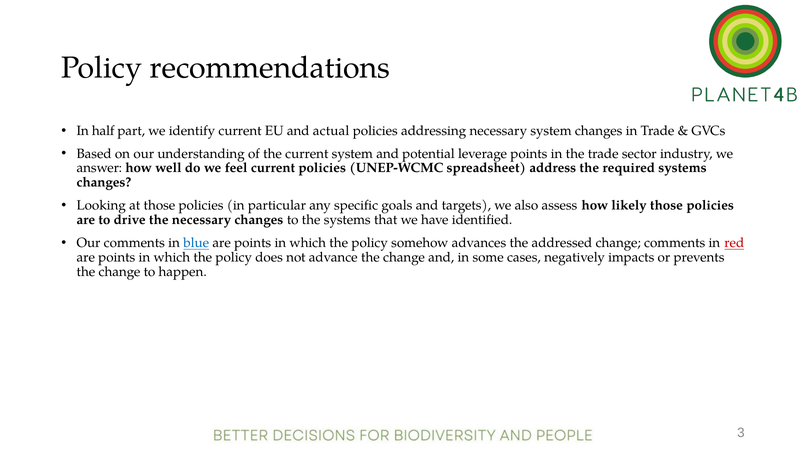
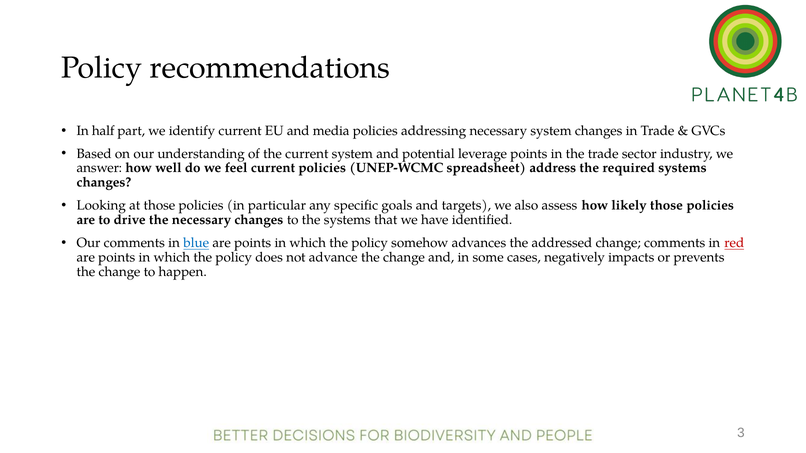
actual: actual -> media (331, 131)
